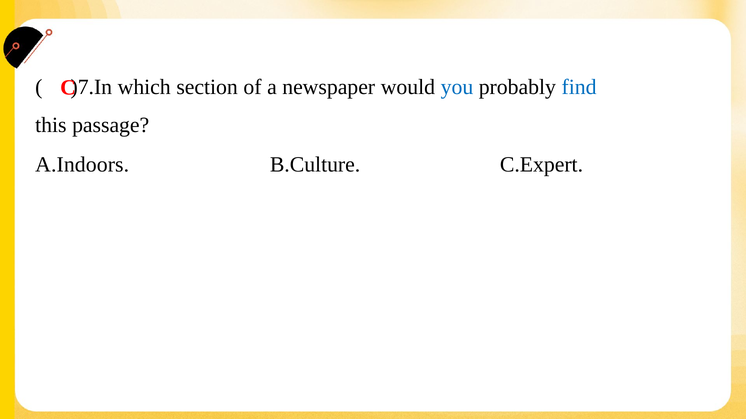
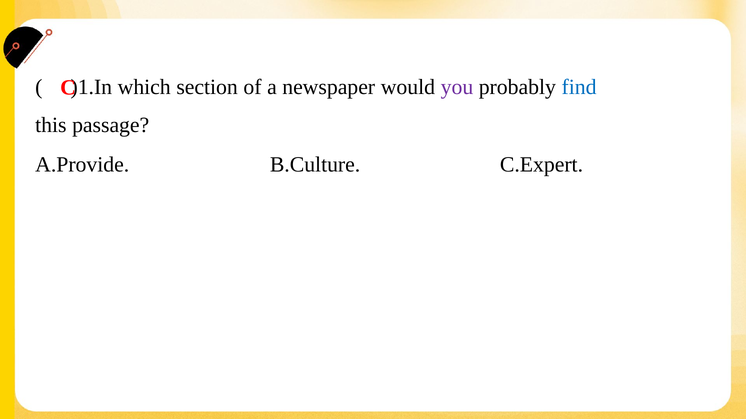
)7.In: )7.In -> )1.In (91, 87)
you colour: blue -> purple (457, 87)
A.Indoors: A.Indoors -> A.Provide (82, 165)
